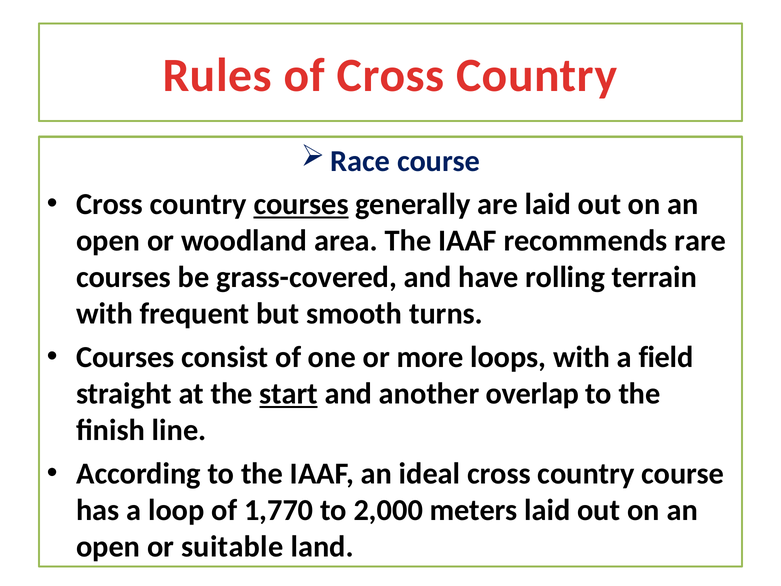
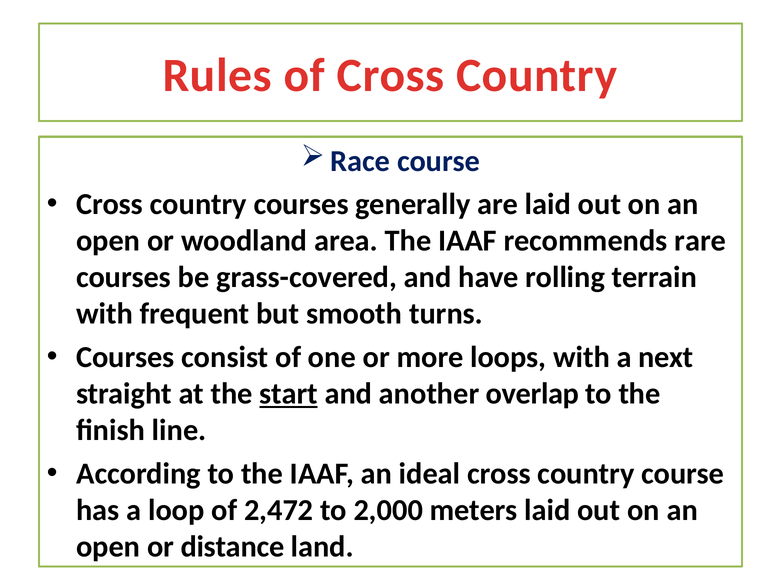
courses underline: present -> none (301, 204)
field: field -> next (666, 357)
1,770: 1,770 -> 2,472 (279, 510)
suitable: suitable -> distance (233, 546)
